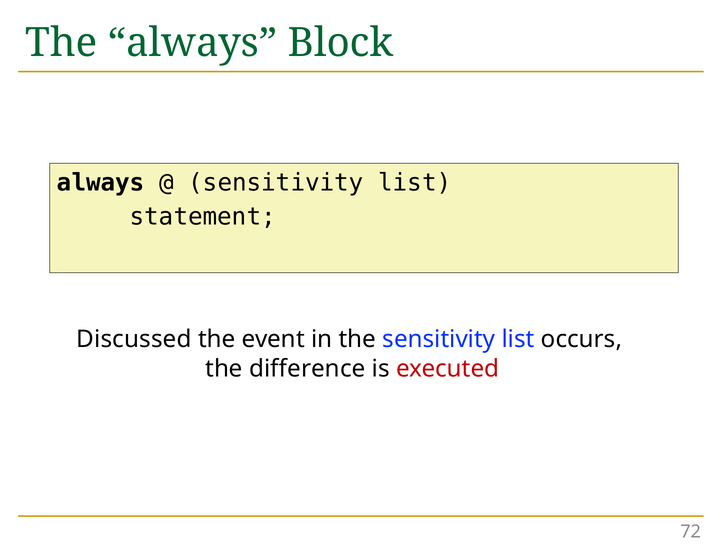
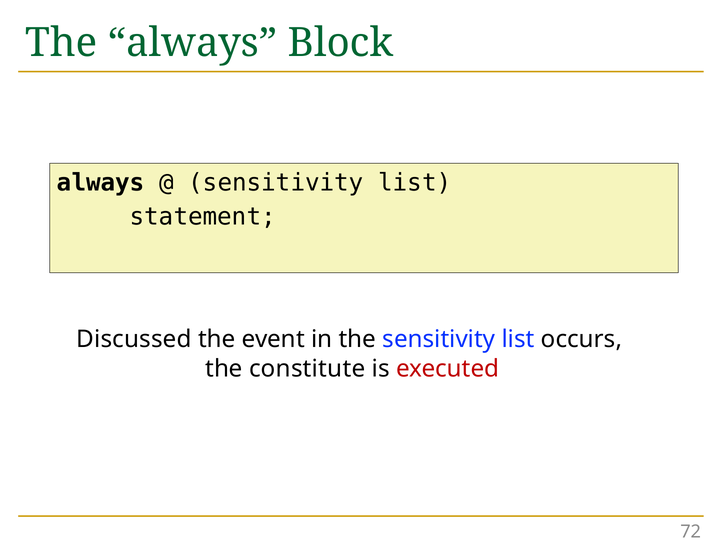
difference: difference -> constitute (307, 369)
